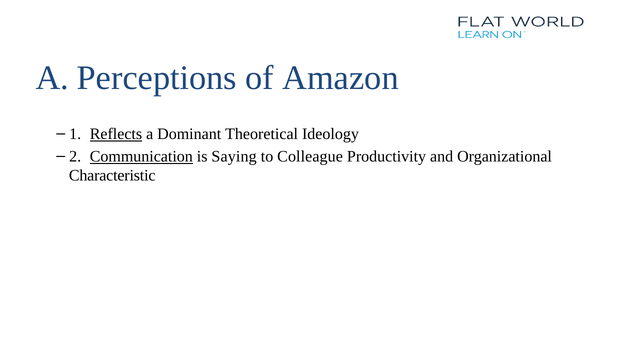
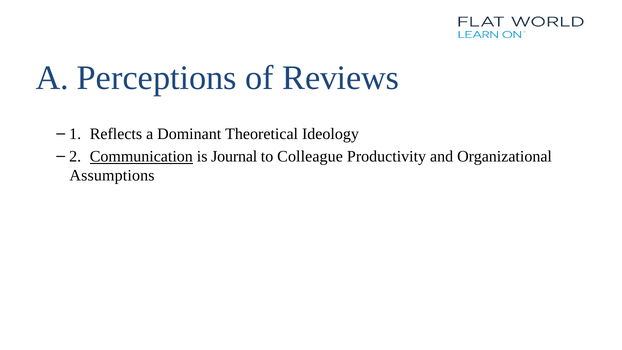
Amazon: Amazon -> Reviews (341, 78)
Reflects underline: present -> none (116, 134)
Saying: Saying -> Journal (234, 156)
Characteristic: Characteristic -> Assumptions (112, 176)
